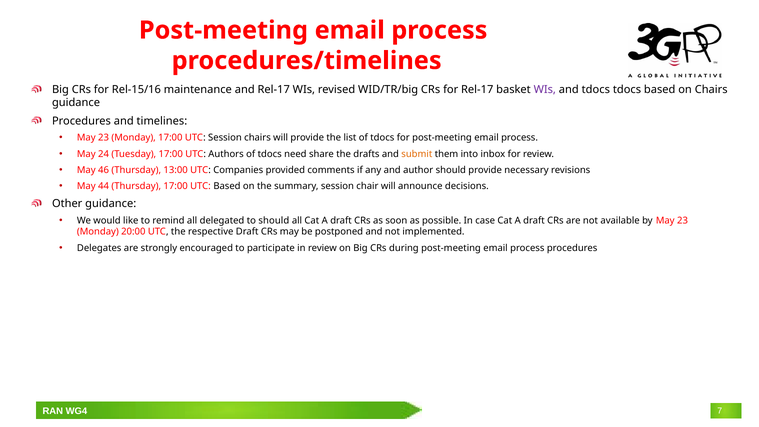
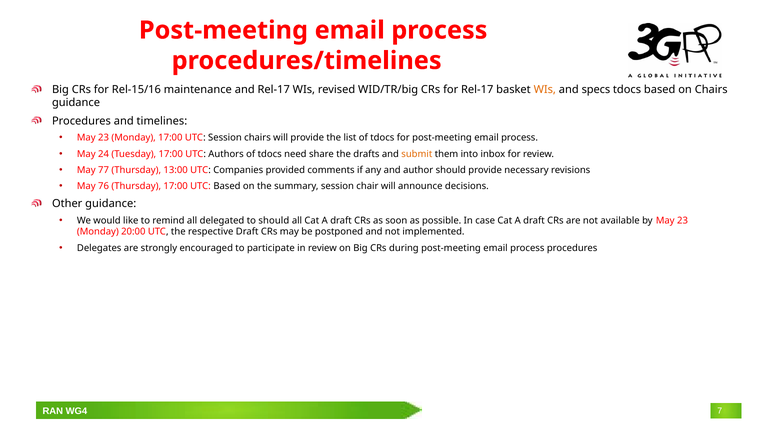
WIs colour: purple -> orange (545, 90)
and tdocs: tdocs -> specs (596, 90)
46: 46 -> 77 (104, 170)
44: 44 -> 76 (104, 186)
